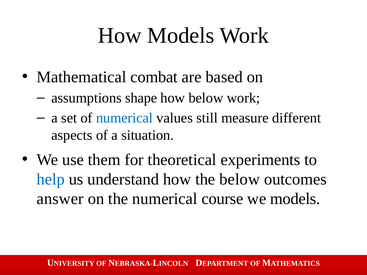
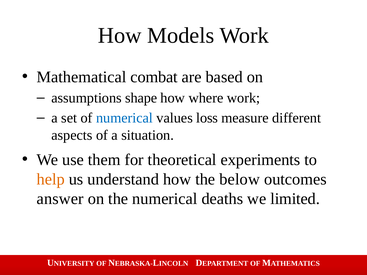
how below: below -> where (206, 98)
still: still -> loss (207, 118)
help colour: blue -> orange (51, 179)
course: course -> deaths (222, 199)
we models: models -> limited (295, 199)
